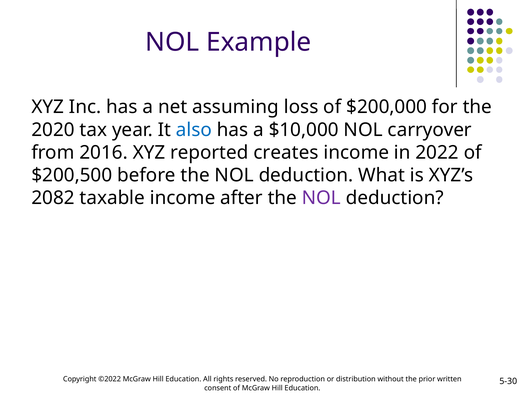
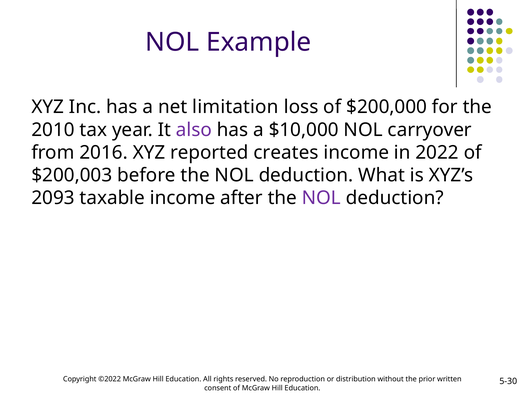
assuming: assuming -> limitation (235, 107)
2020: 2020 -> 2010 (53, 130)
also colour: blue -> purple (194, 130)
$200,500: $200,500 -> $200,003 (72, 175)
2082: 2082 -> 2093 (53, 198)
